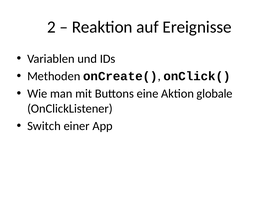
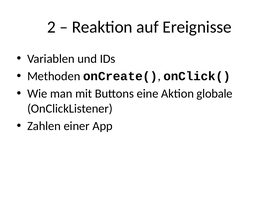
Switch: Switch -> Zahlen (44, 126)
